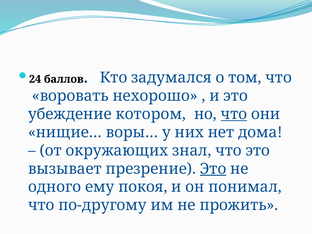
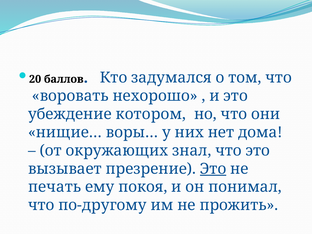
24: 24 -> 20 (35, 79)
что underline: present -> none (234, 114)
одного: одного -> печать (55, 187)
